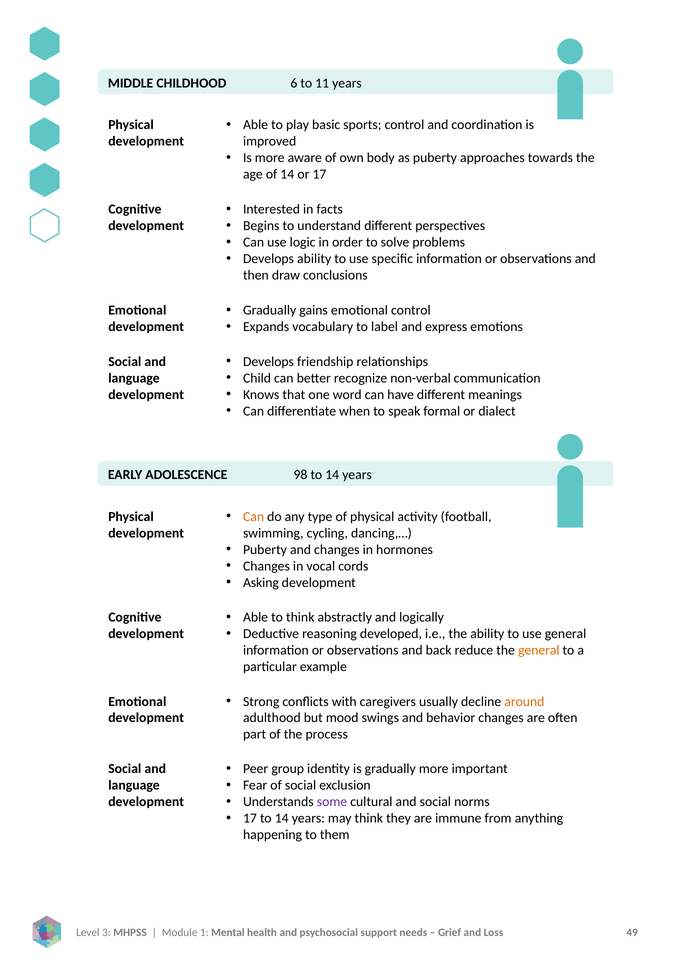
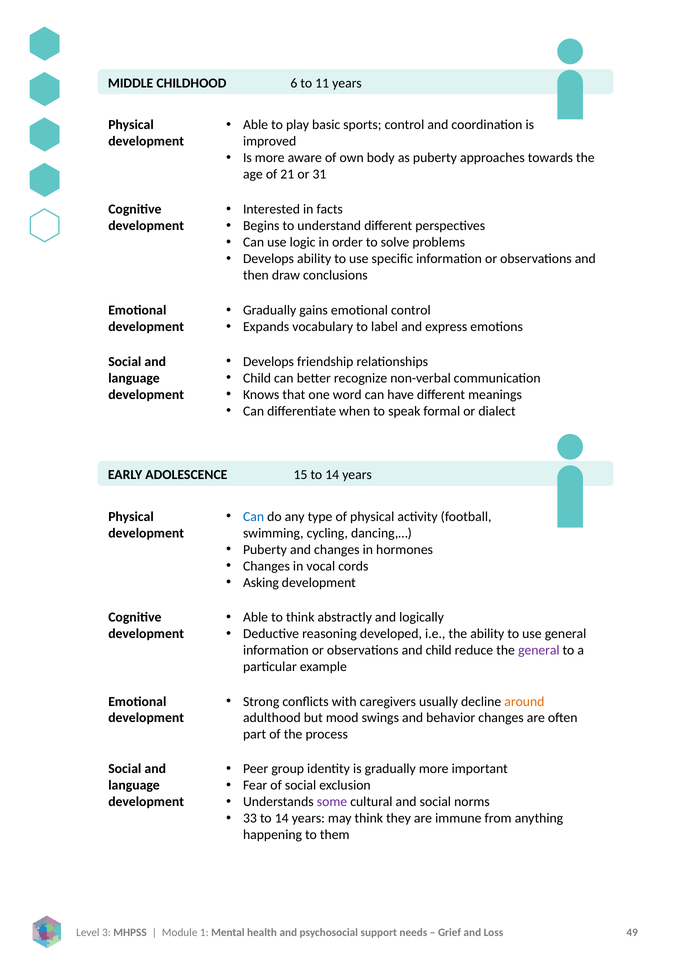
of 14: 14 -> 21 (287, 174)
or 17: 17 -> 31 (319, 174)
98: 98 -> 15 (300, 475)
Can colour: orange -> blue (254, 517)
and back: back -> child (439, 650)
general colour: orange -> purple (539, 650)
17: 17 -> 33 (250, 818)
